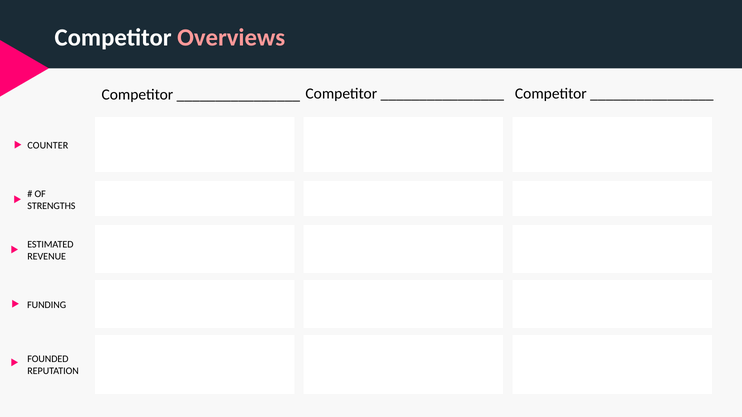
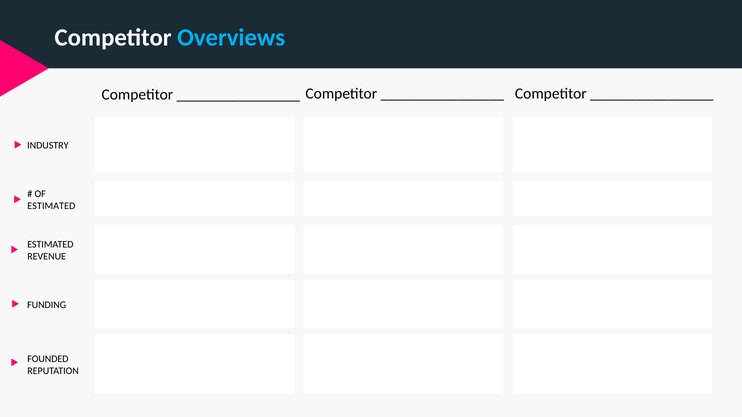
Overviews colour: pink -> light blue (231, 37)
COUNTER: COUNTER -> INDUSTRY (48, 145)
STRENGTHS: STRENGTHS -> ESTIMATED (51, 206)
